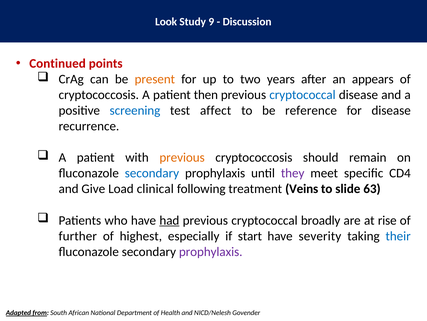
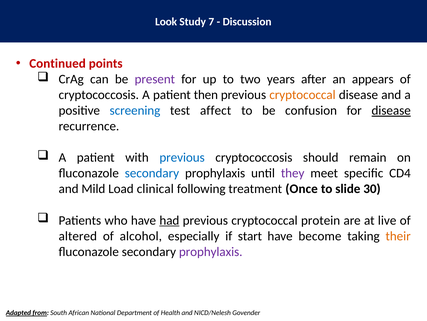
9: 9 -> 7 (211, 22)
present colour: orange -> purple (155, 79)
cryptococcal colour: blue -> orange (302, 95)
reference: reference -> confusion (311, 110)
disease underline: none -> present (391, 110)
previous colour: orange -> blue (182, 157)
Give: Give -> Mild (93, 189)
Veins: Veins -> Once (302, 189)
63: 63 -> 30 (372, 189)
broadly: broadly -> protein (321, 220)
rise: rise -> live (387, 220)
further: further -> altered (78, 236)
highest: highest -> alcohol (141, 236)
severity: severity -> become (320, 236)
their colour: blue -> orange (398, 236)
